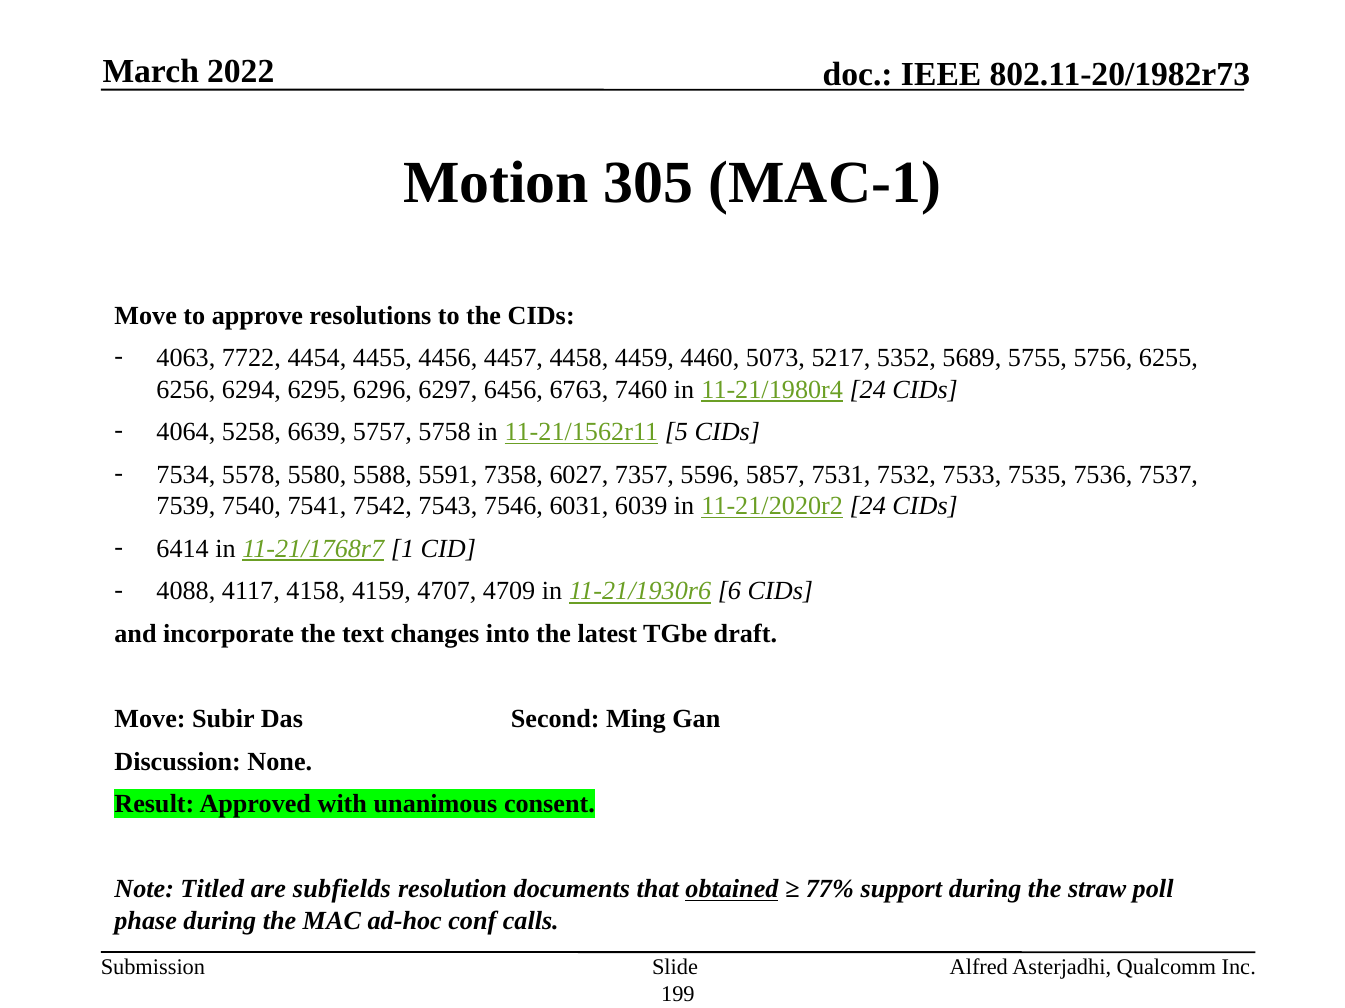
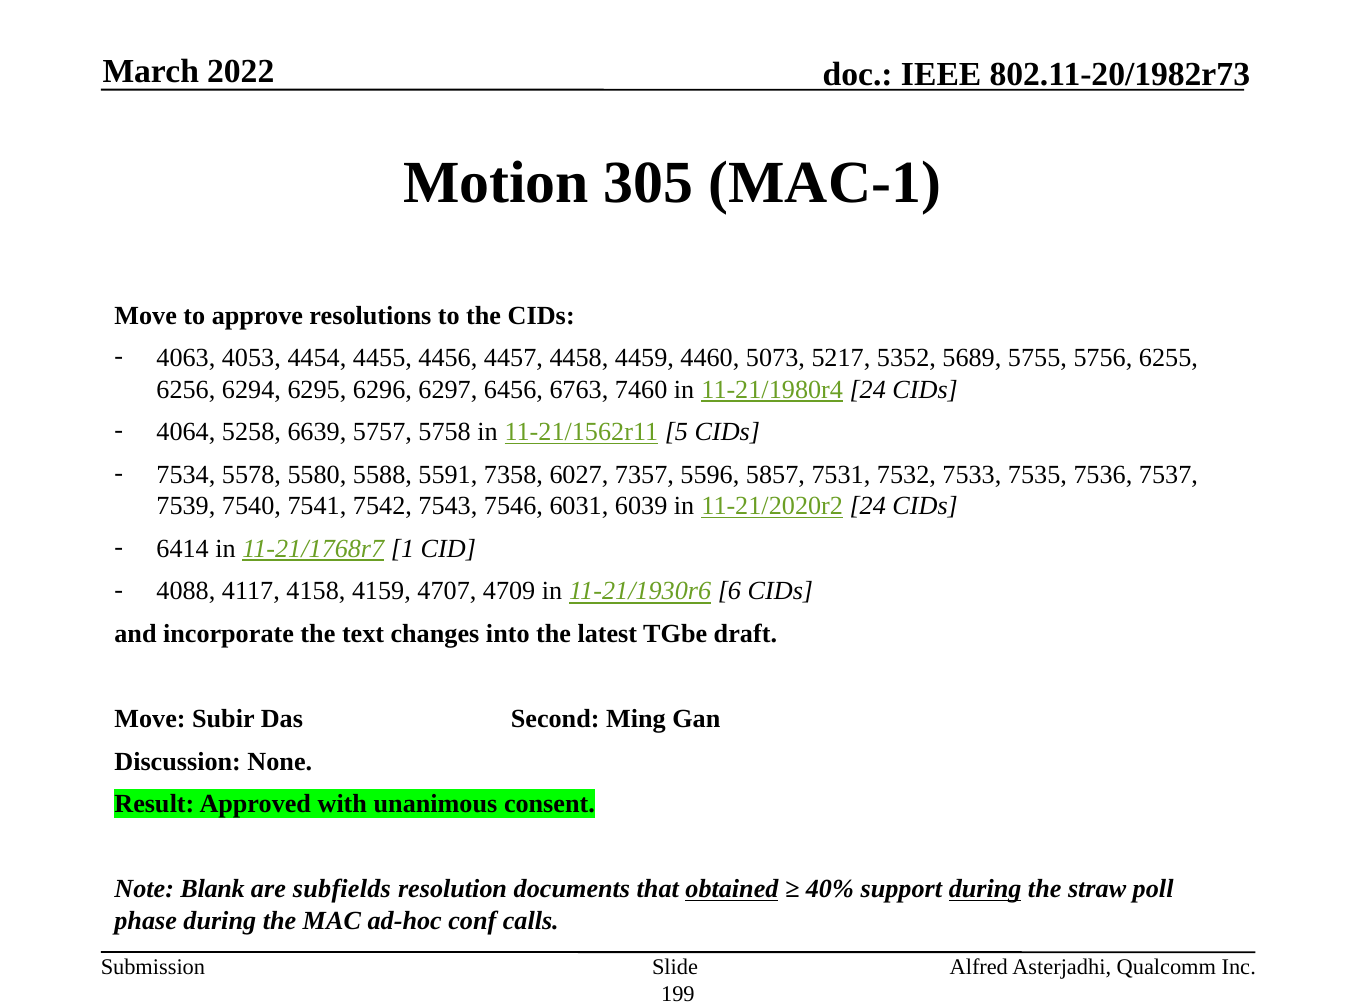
7722: 7722 -> 4053 (251, 358)
Titled: Titled -> Blank (213, 890)
77%: 77% -> 40% (830, 890)
during underline: none -> present (985, 890)
